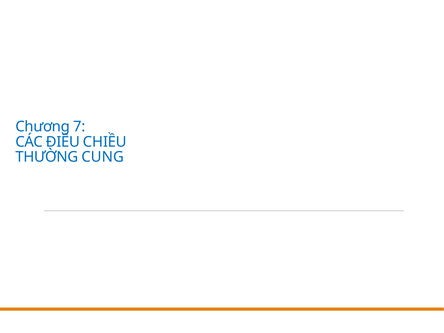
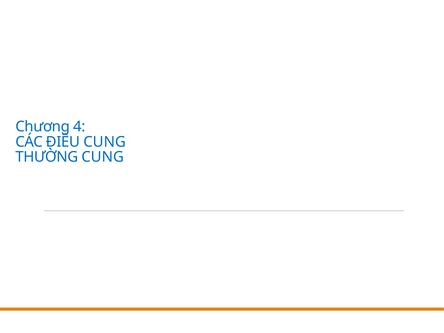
7: 7 -> 4 (79, 127)
ĐIỀU CHIỀU: CHIỀU -> CUNG (105, 142)
